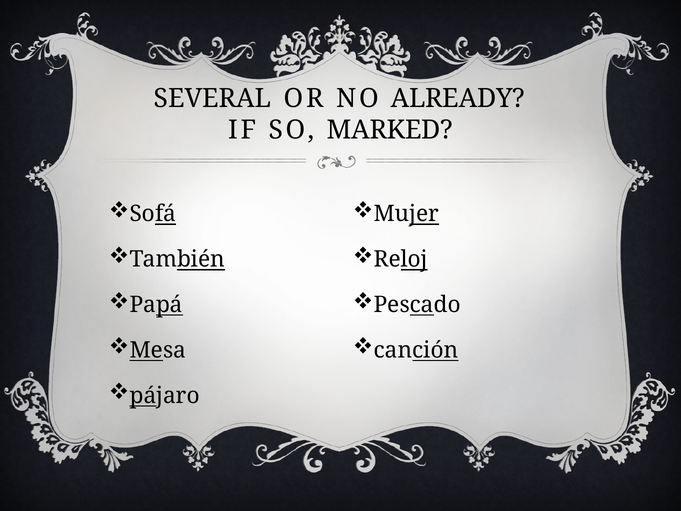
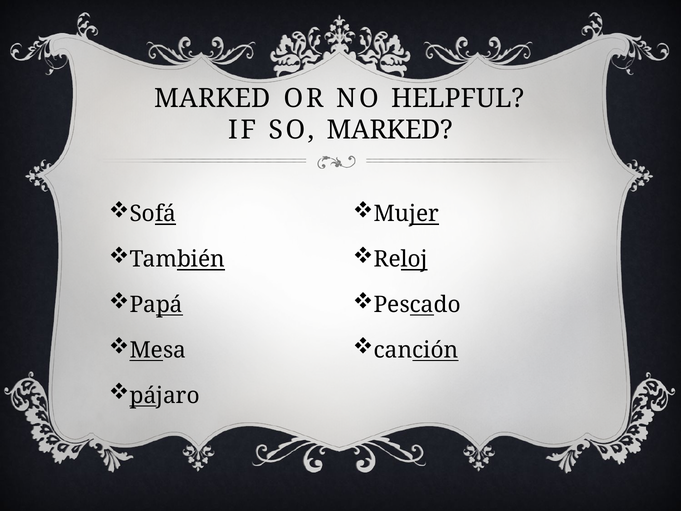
SEVERAL: SEVERAL -> MARKED (212, 98)
ALREADY: ALREADY -> HELPFUL (458, 98)
